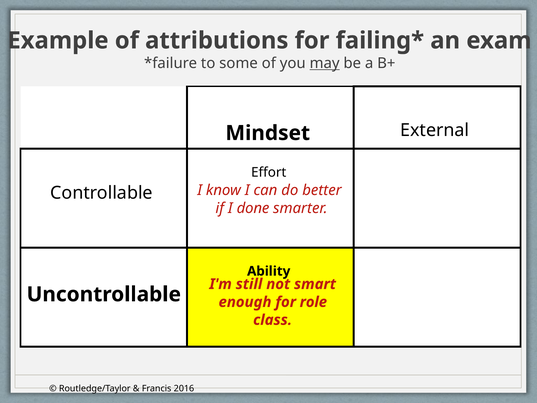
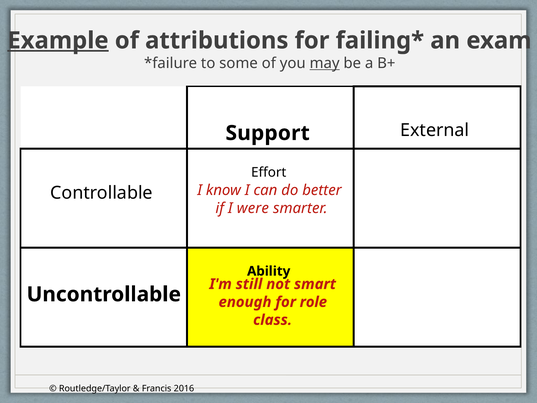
Example underline: none -> present (58, 41)
Mindset: Mindset -> Support (268, 133)
done: done -> were (253, 208)
